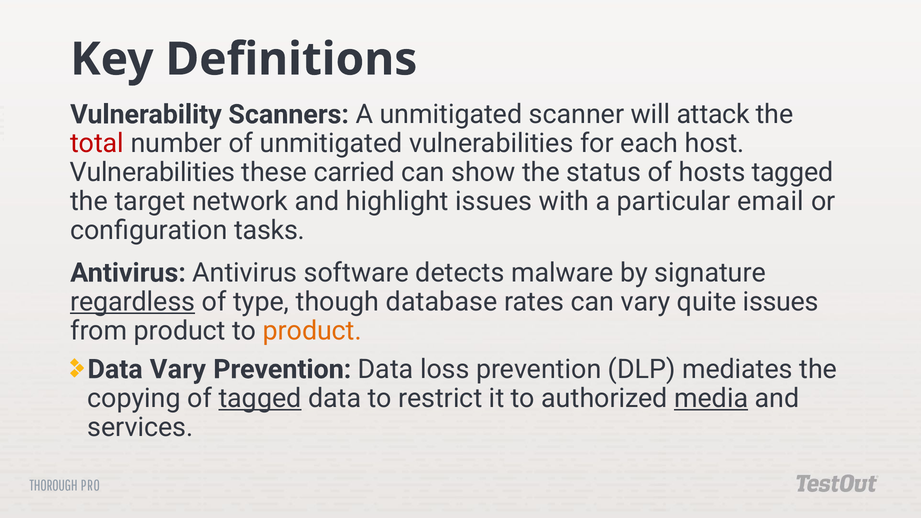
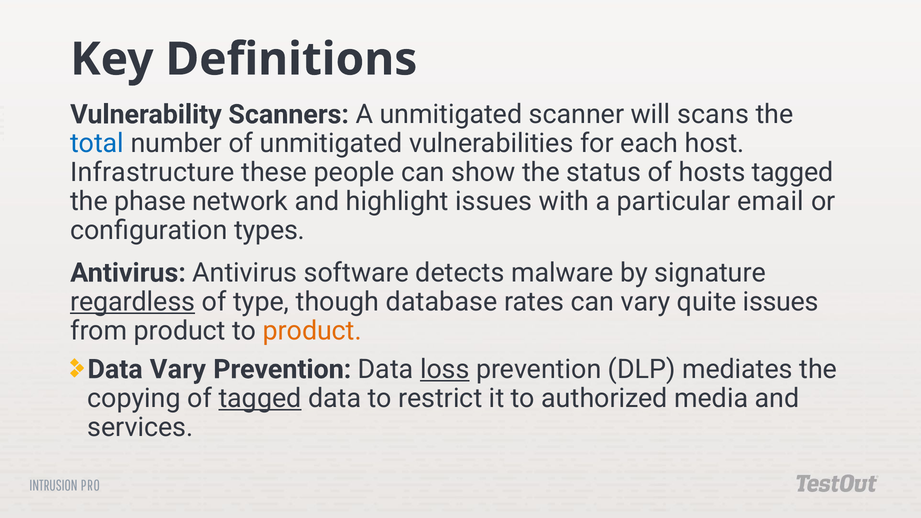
attack: attack -> scans (713, 114)
total colour: red -> blue (97, 143)
Vulnerabilities: Vulnerabilities -> Infrastructure (152, 172)
carried: carried -> people (354, 172)
target: target -> phase (150, 201)
tasks: tasks -> types (269, 230)
loss underline: none -> present (445, 369)
media underline: present -> none (711, 398)
THOROUGH: THOROUGH -> INTRUSION (53, 486)
